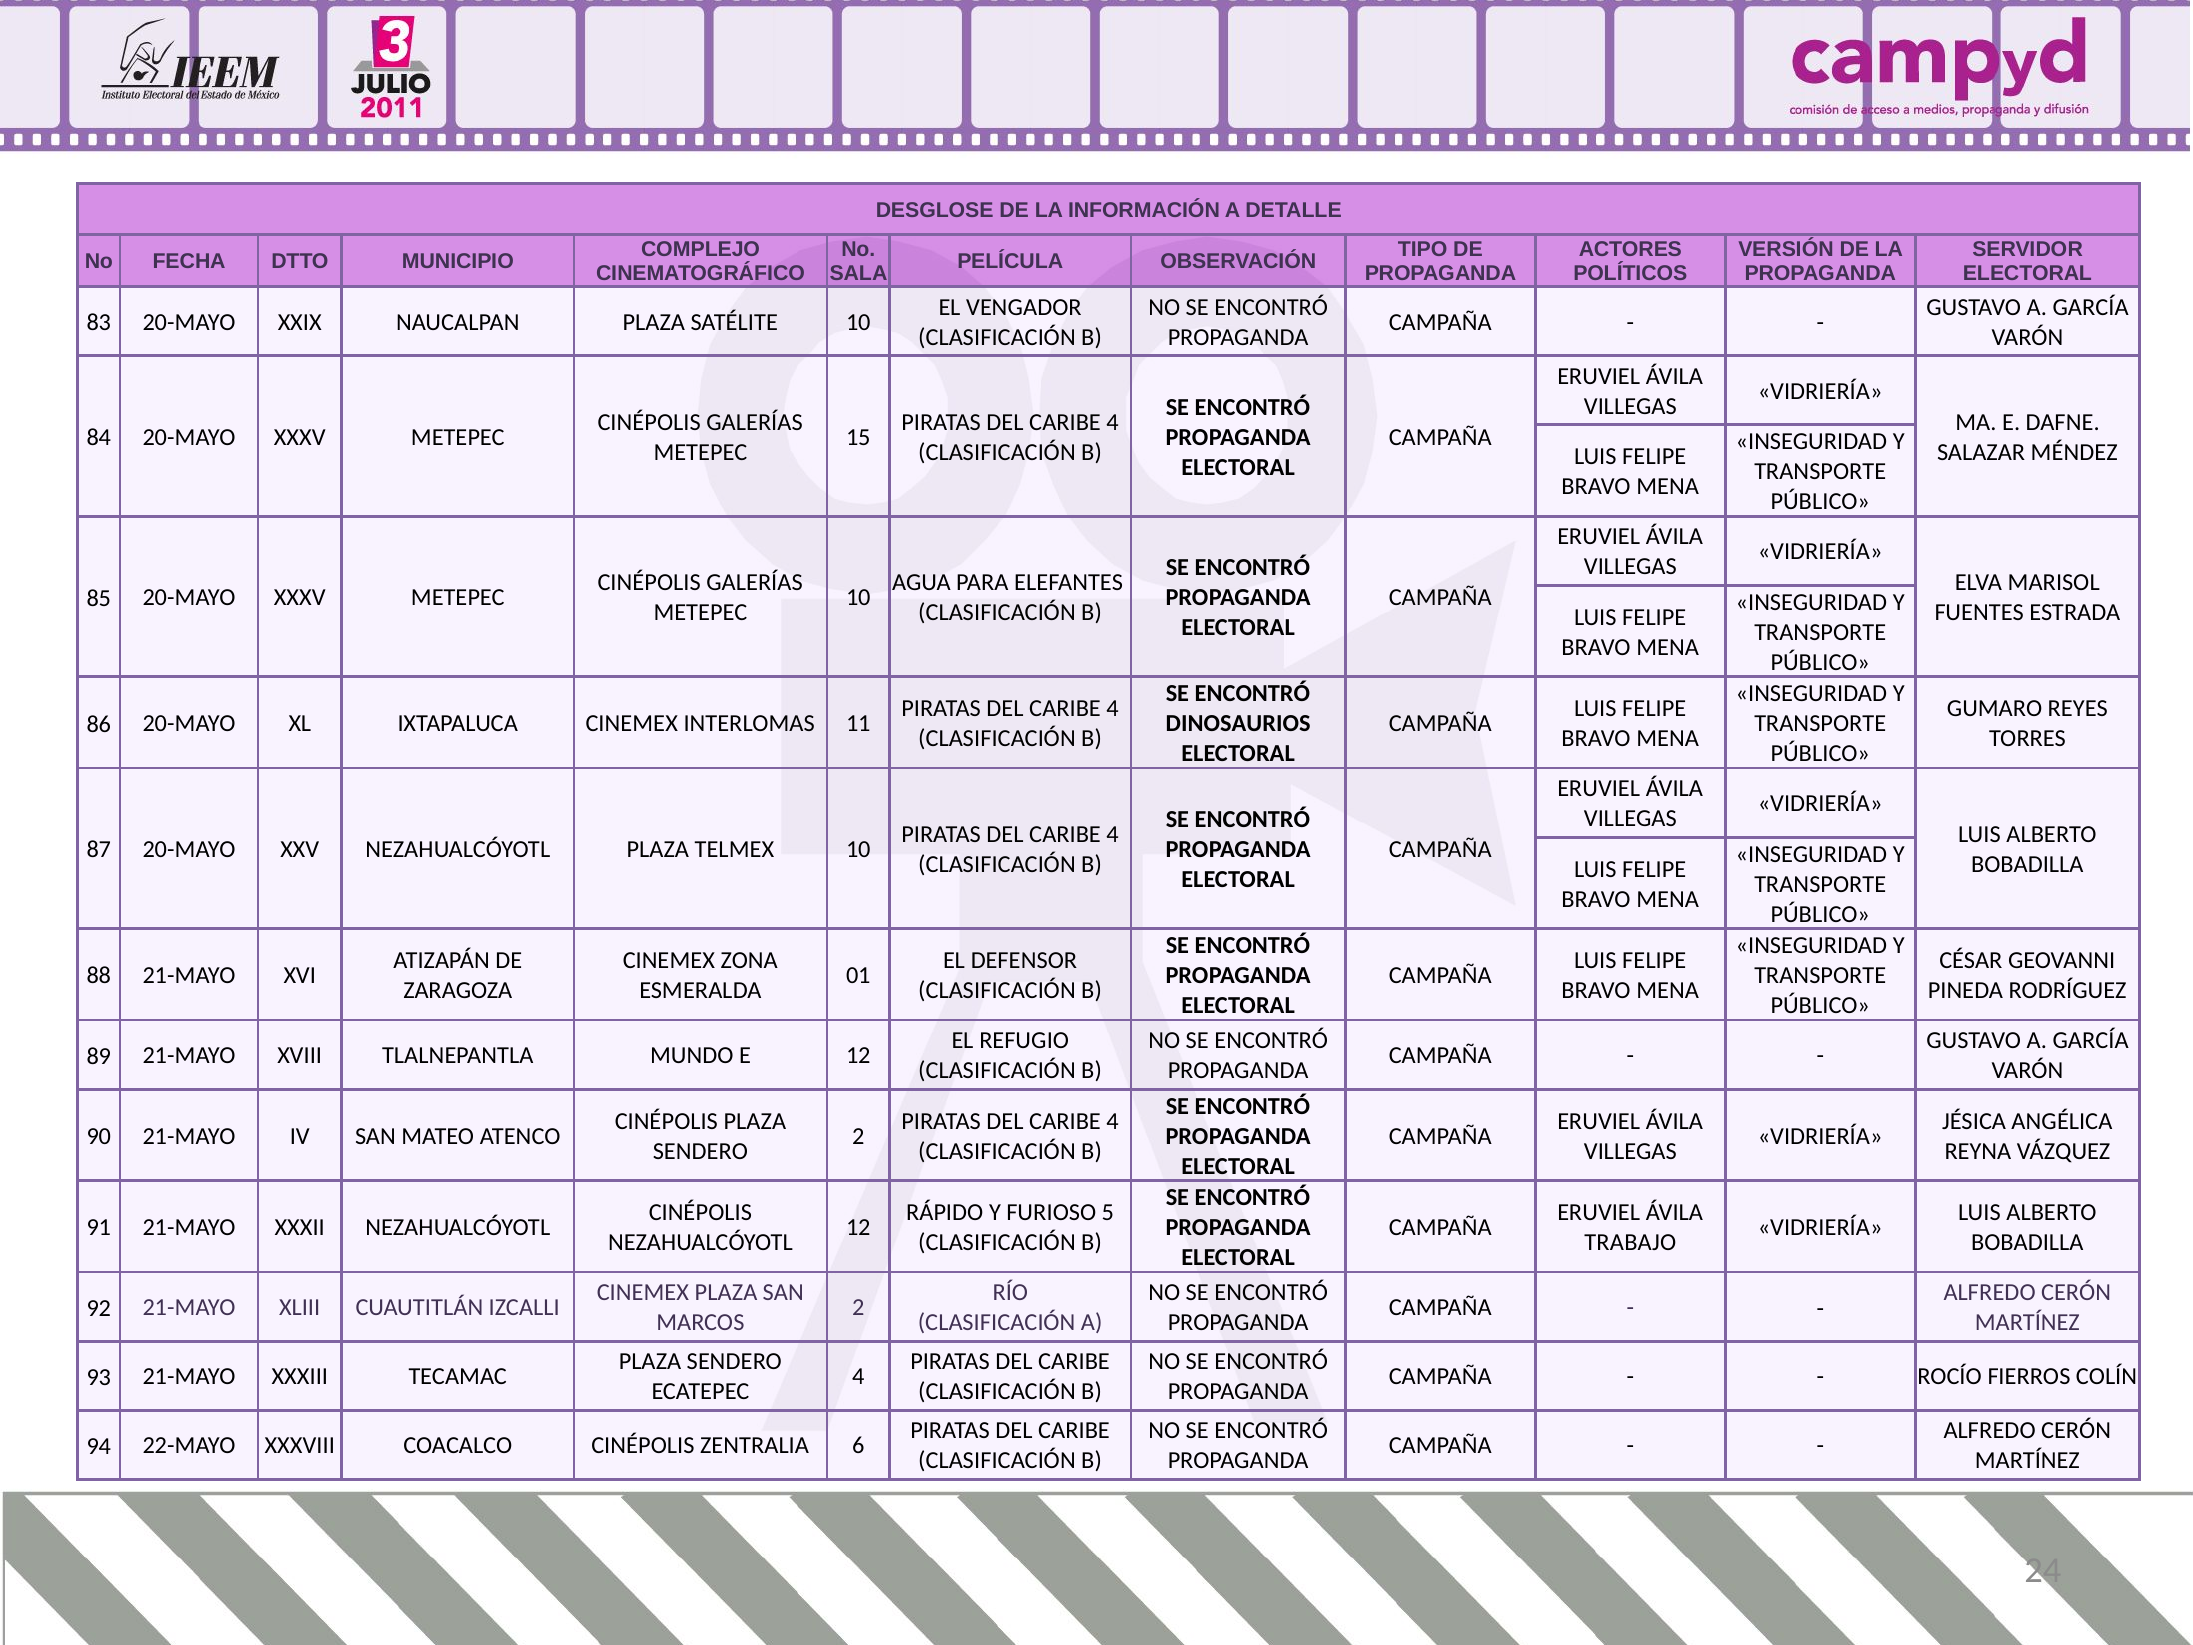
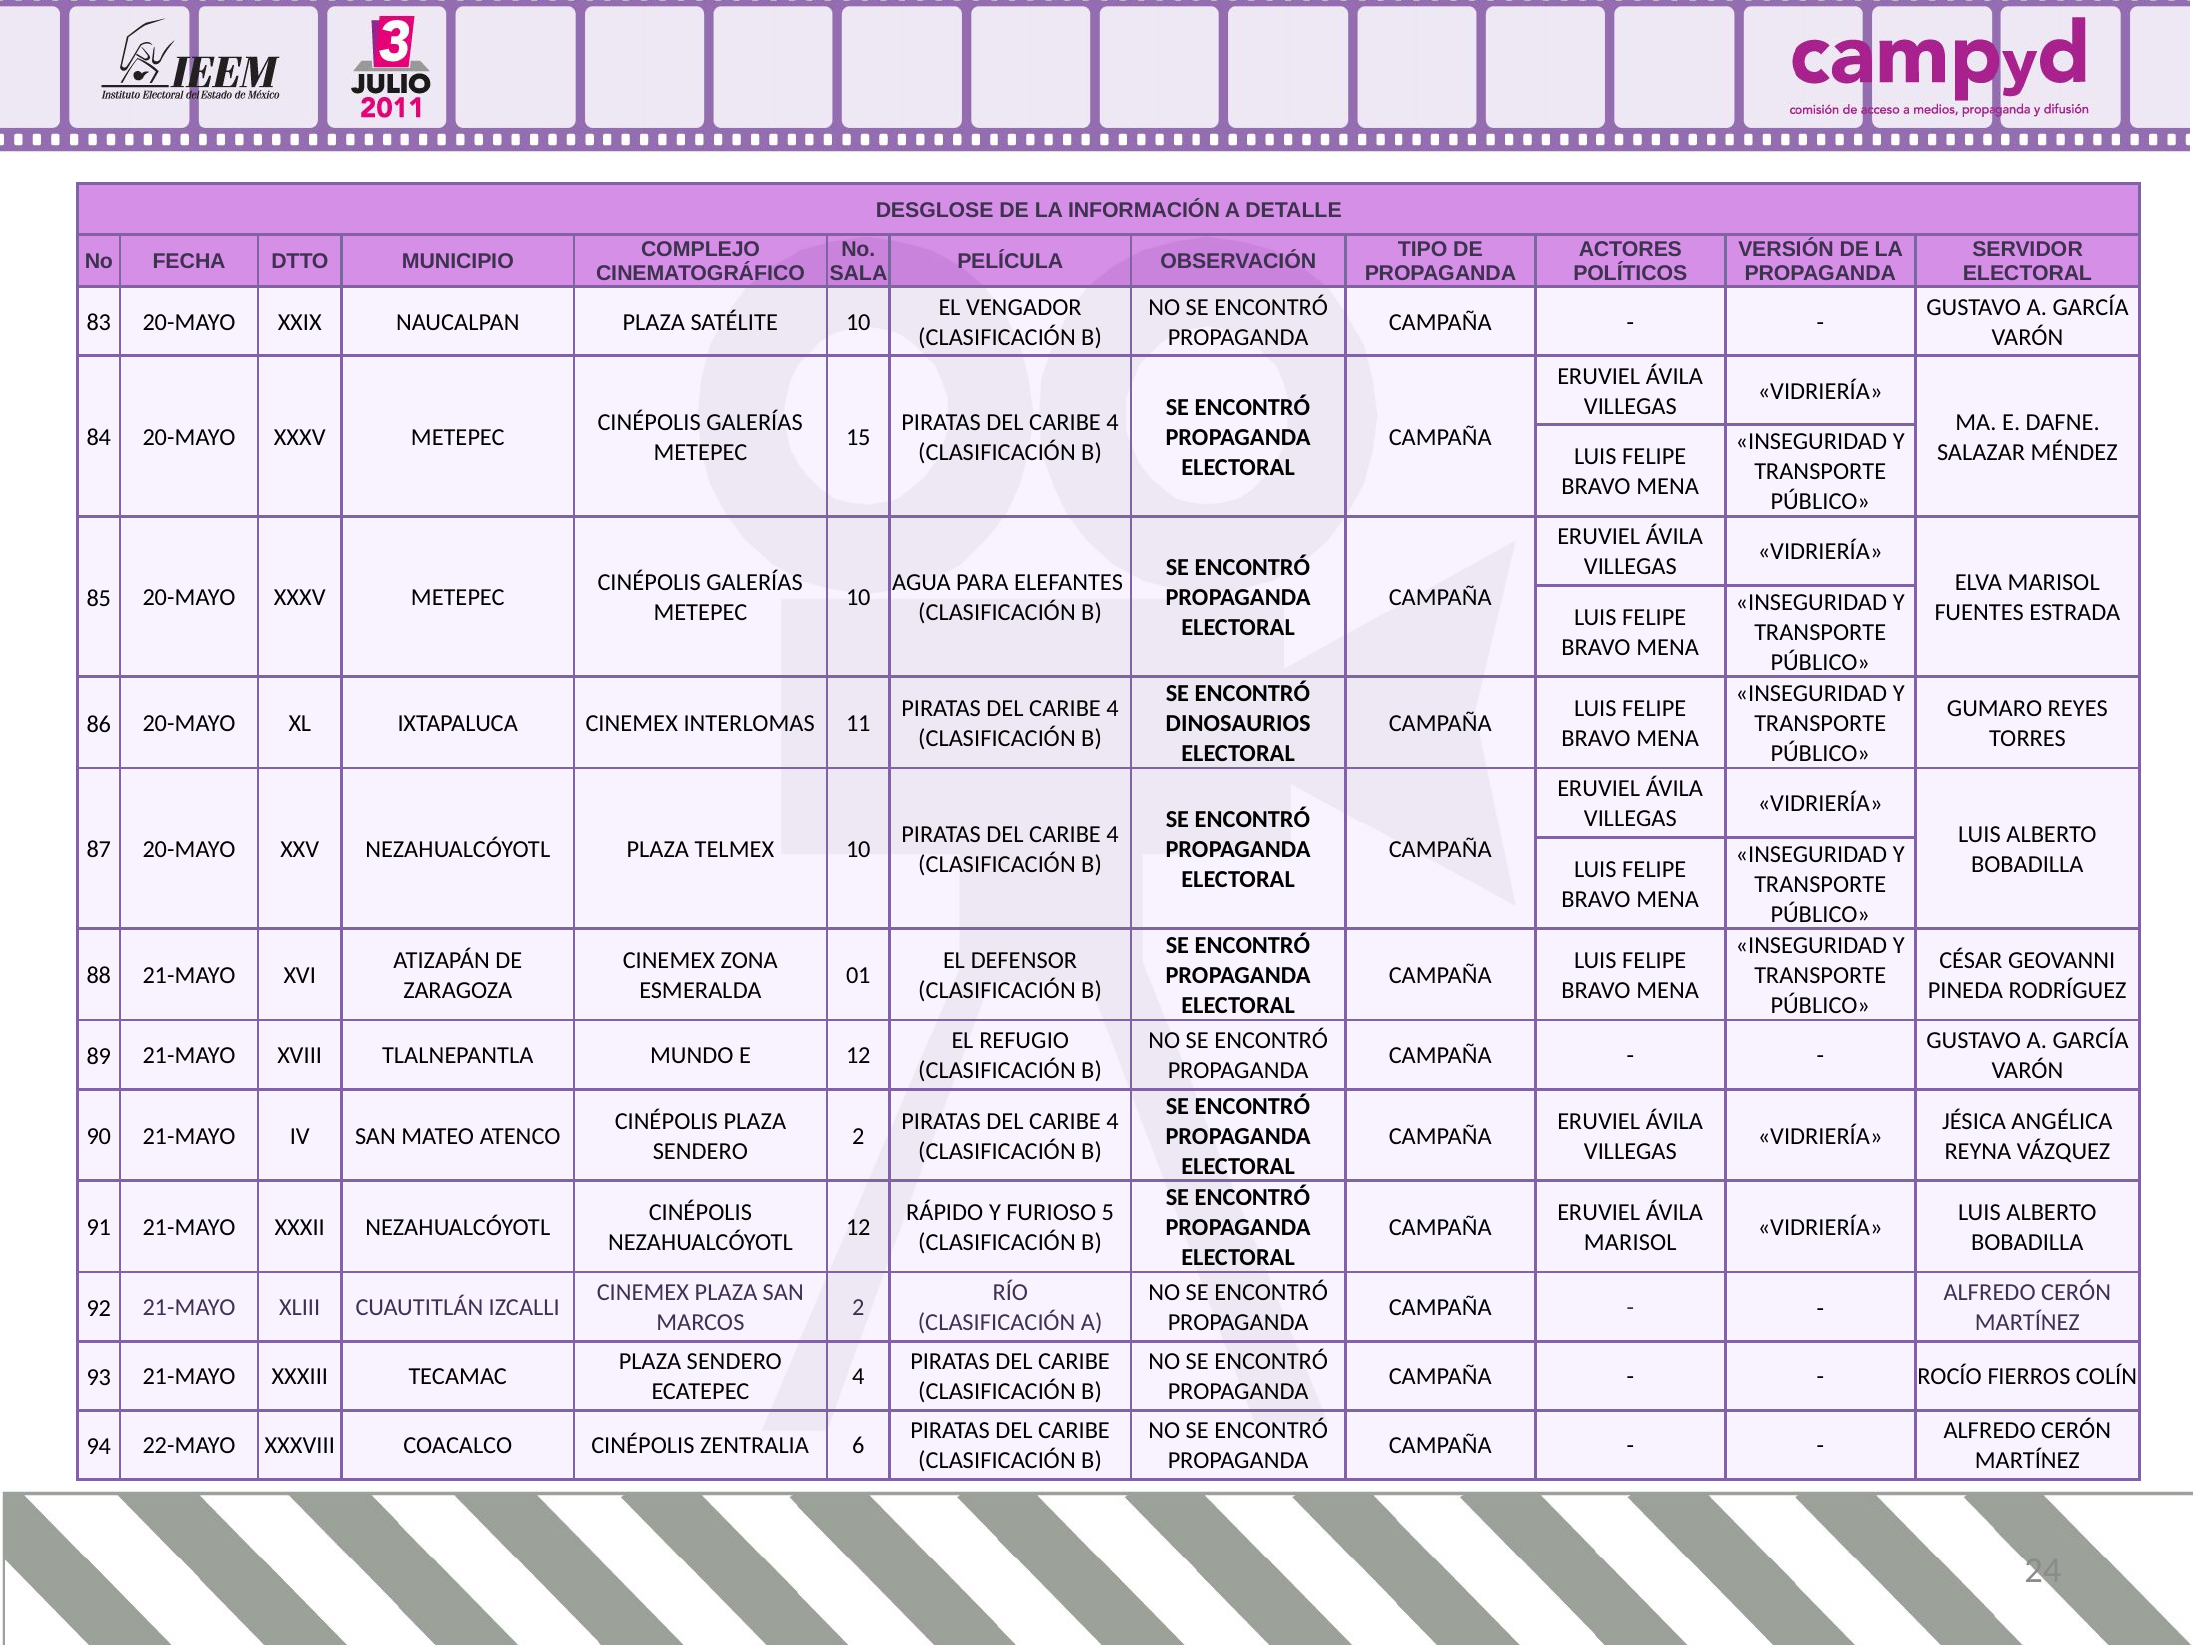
TRABAJO: TRABAJO -> MARISOL (1630, 1242)
